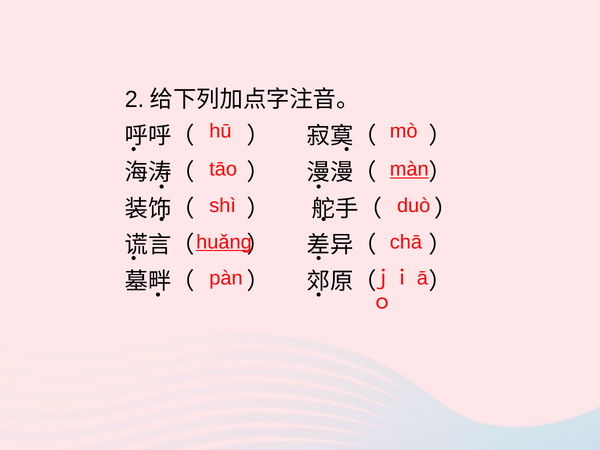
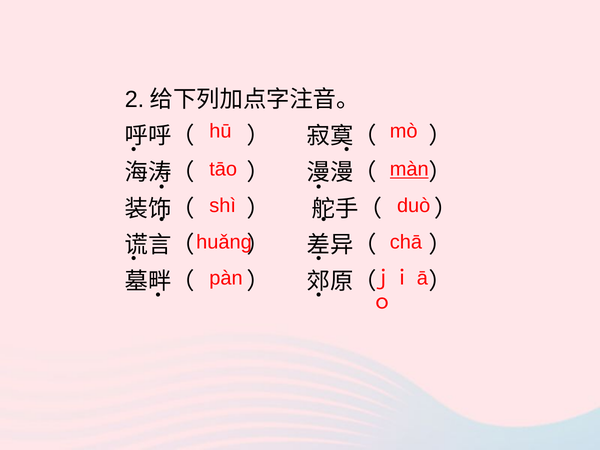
huǎnɡ underline: present -> none (224, 242)
